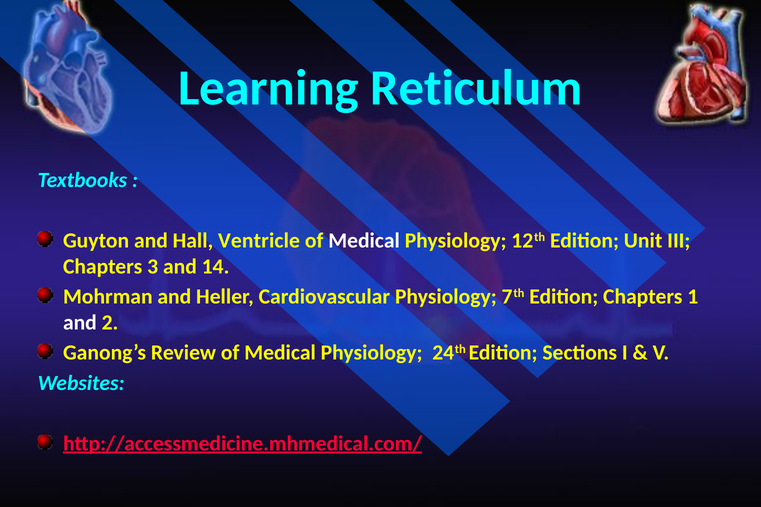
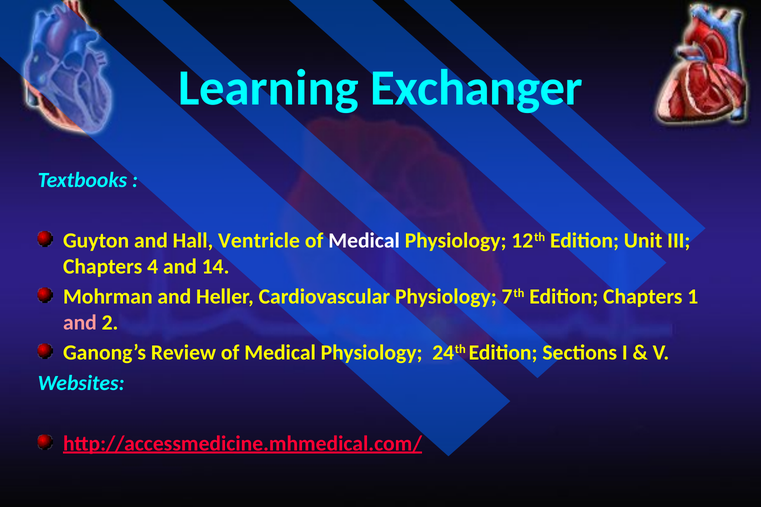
Reticulum: Reticulum -> Exchanger (477, 88)
3: 3 -> 4 (153, 267)
and colour: white -> pink (80, 323)
